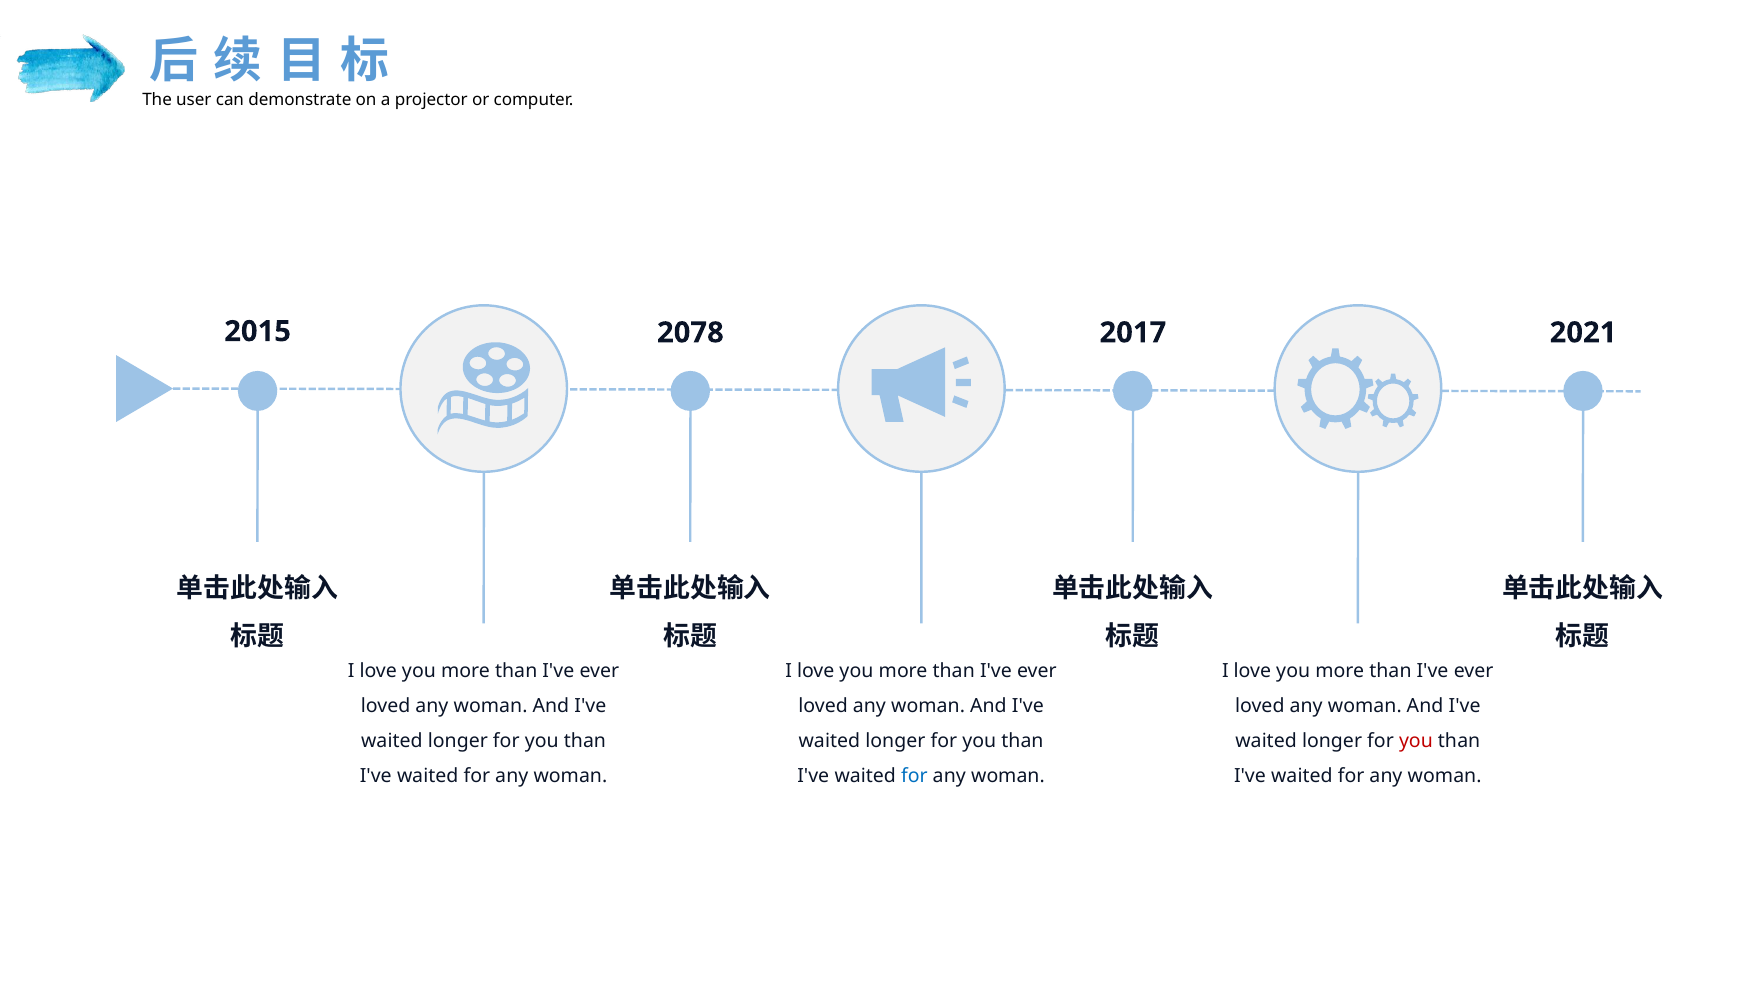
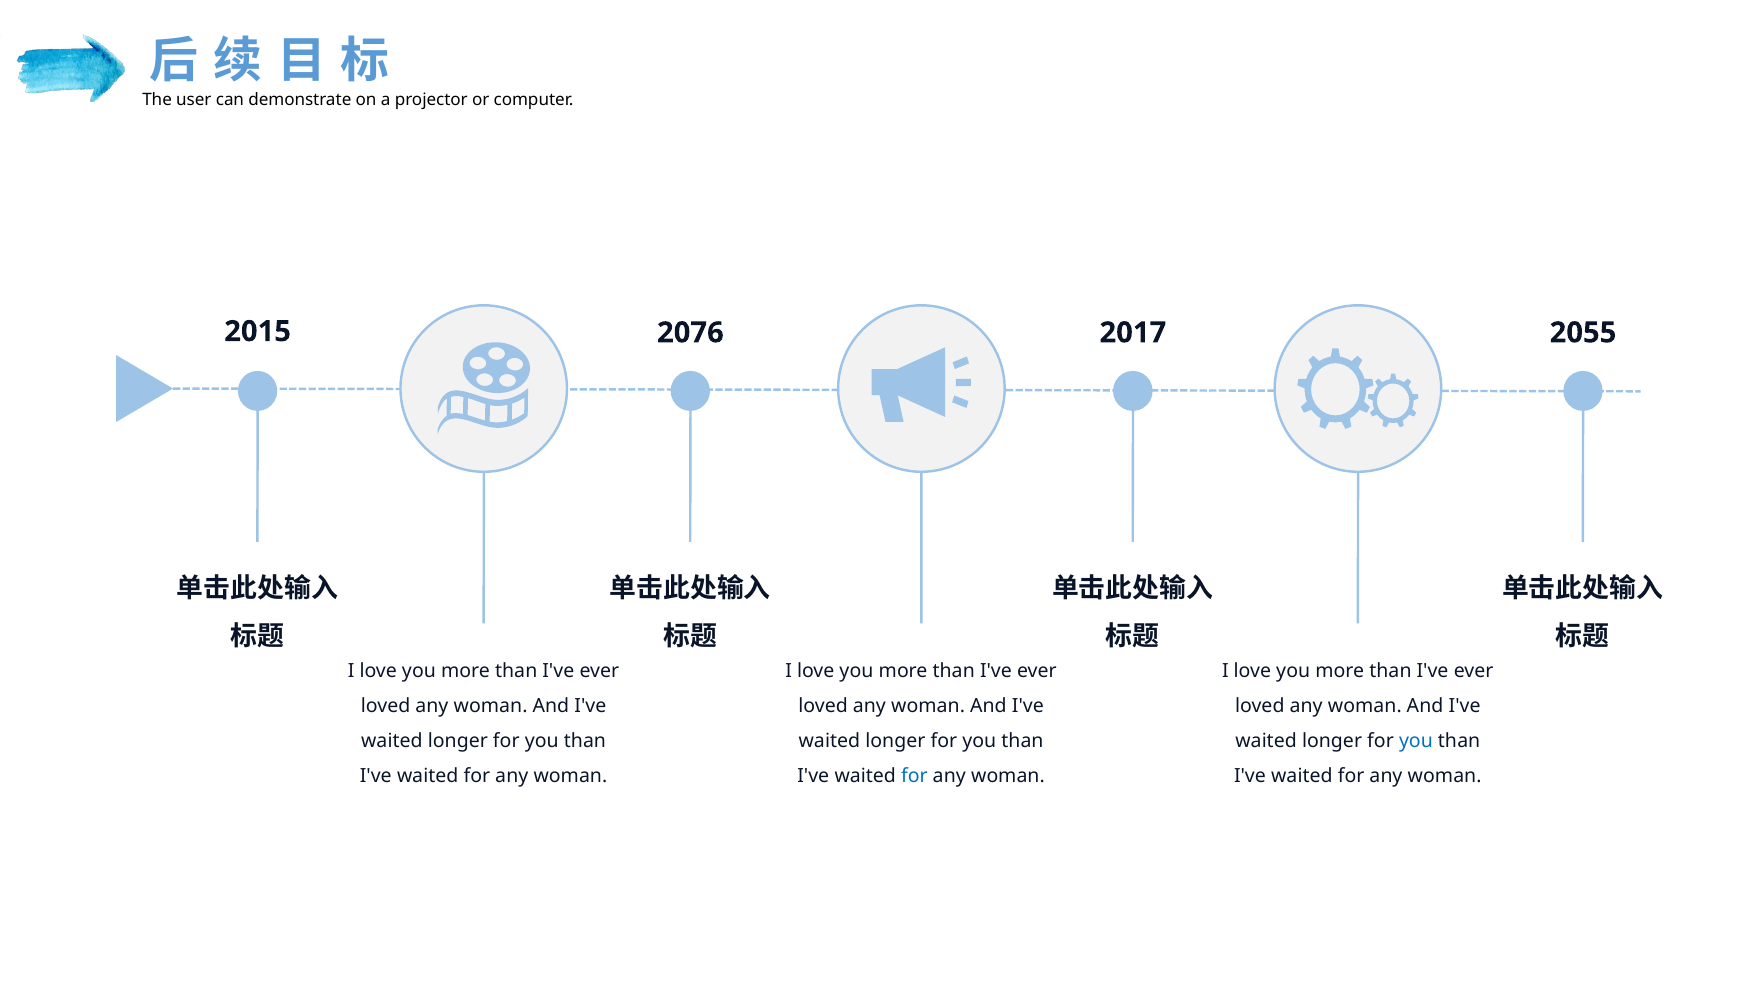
2078: 2078 -> 2076 (690, 333)
2021: 2021 -> 2055 (1583, 333)
you colour: red -> blue (1416, 741)
